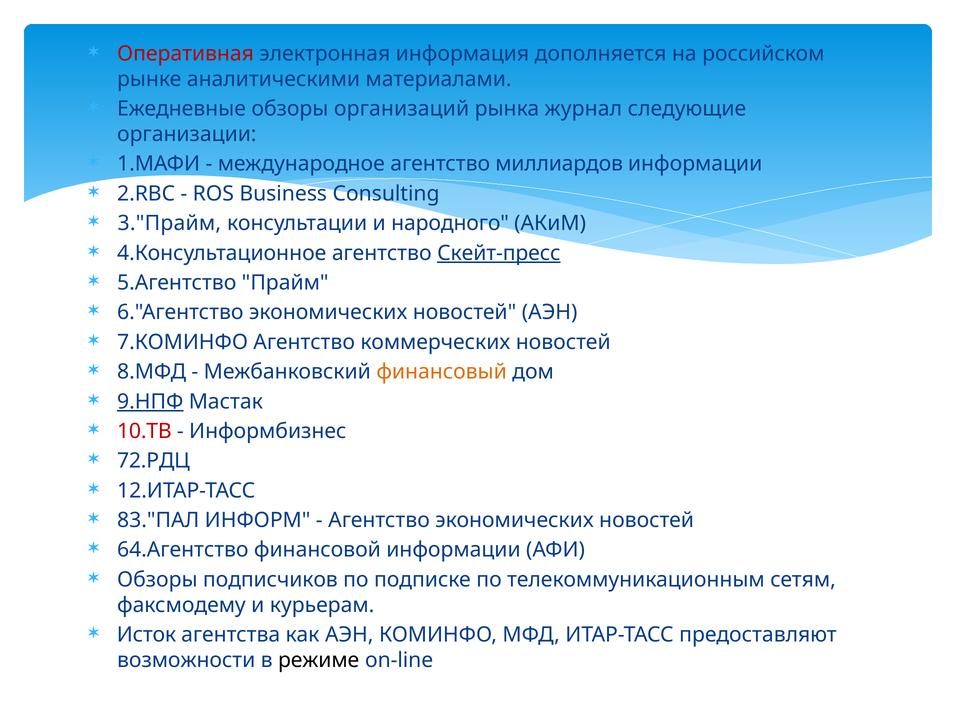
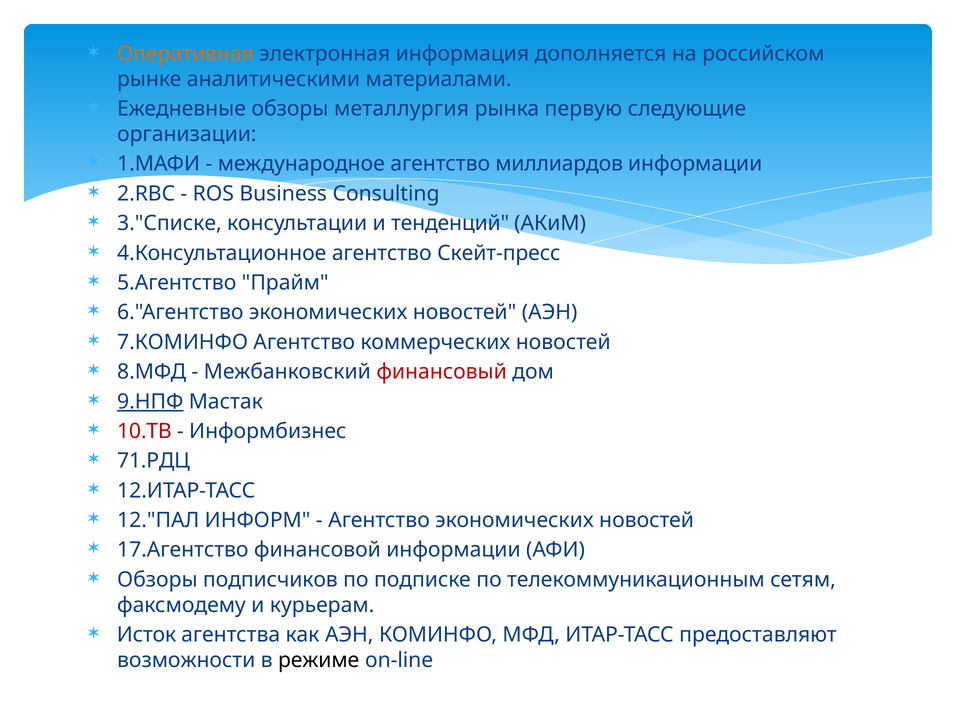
Оперативная colour: red -> orange (185, 54)
организаций: организаций -> металлургия (402, 109)
журнал: журнал -> первую (583, 109)
3."Прайм: 3."Прайм -> 3."Списке (169, 223)
народного: народного -> тенденций (450, 223)
Скейт-пресс underline: present -> none (499, 253)
финансовый colour: orange -> red (442, 372)
72.РДЦ: 72.РДЦ -> 71.РДЦ (153, 461)
83."ПАЛ: 83."ПАЛ -> 12."ПАЛ (158, 520)
64.Агентство: 64.Агентство -> 17.Агентство (183, 550)
